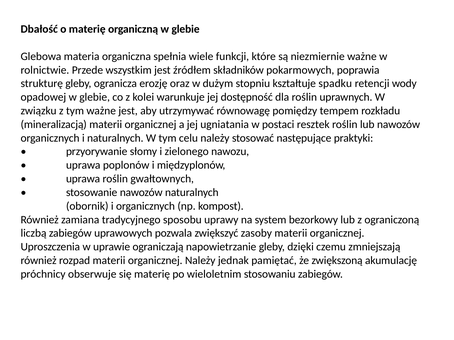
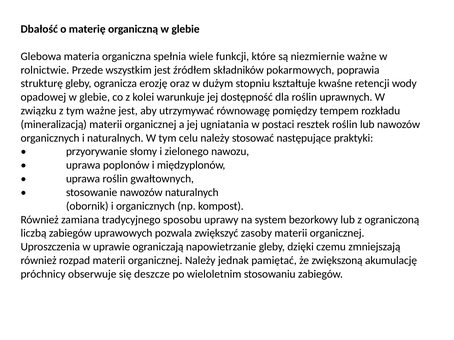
spadku: spadku -> kwaśne (335, 84)
się materię: materię -> deszcze (152, 274)
